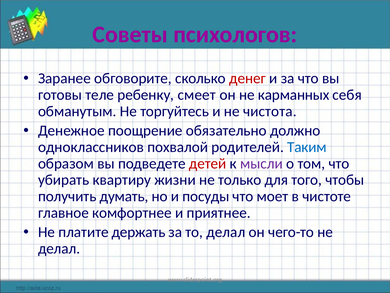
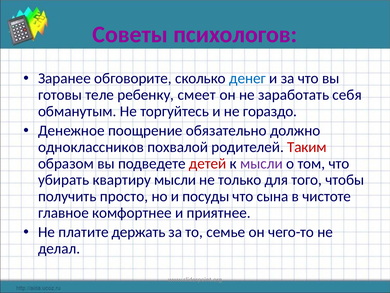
денег colour: red -> blue (247, 78)
карманных: карманных -> заработать (294, 95)
чистота: чистота -> гораздо (270, 111)
Таким colour: blue -> red (307, 147)
квартиру жизни: жизни -> мысли (175, 180)
думать: думать -> просто (124, 196)
моет: моет -> сына (273, 196)
то делал: делал -> семье (226, 232)
